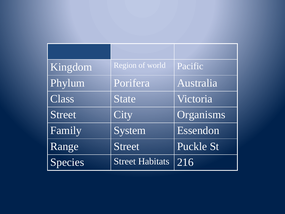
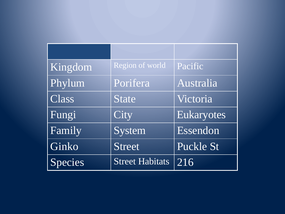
Street: Street -> Fungi (63, 115)
Organisms: Organisms -> Eukaryotes (201, 115)
Range: Range -> Ginko (64, 146)
